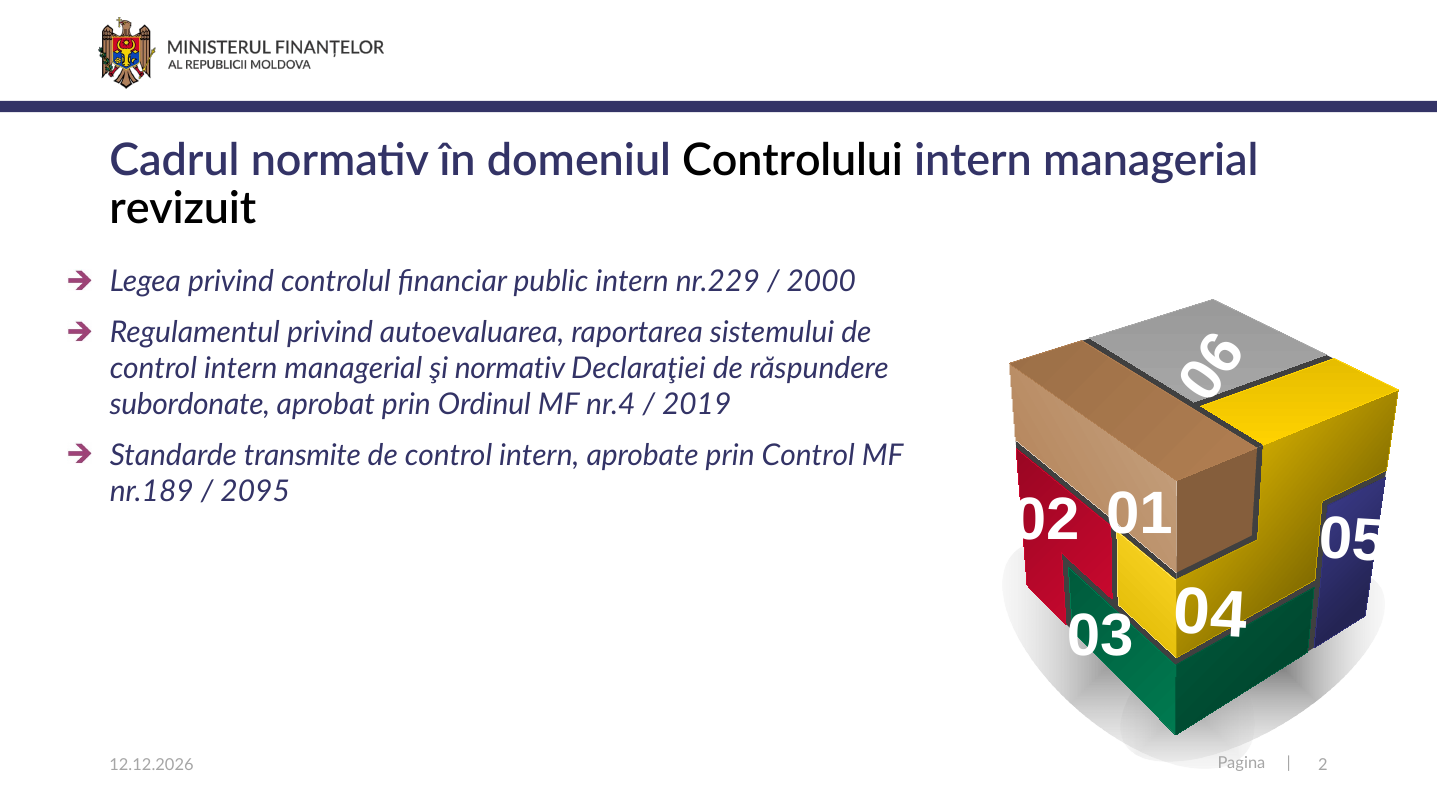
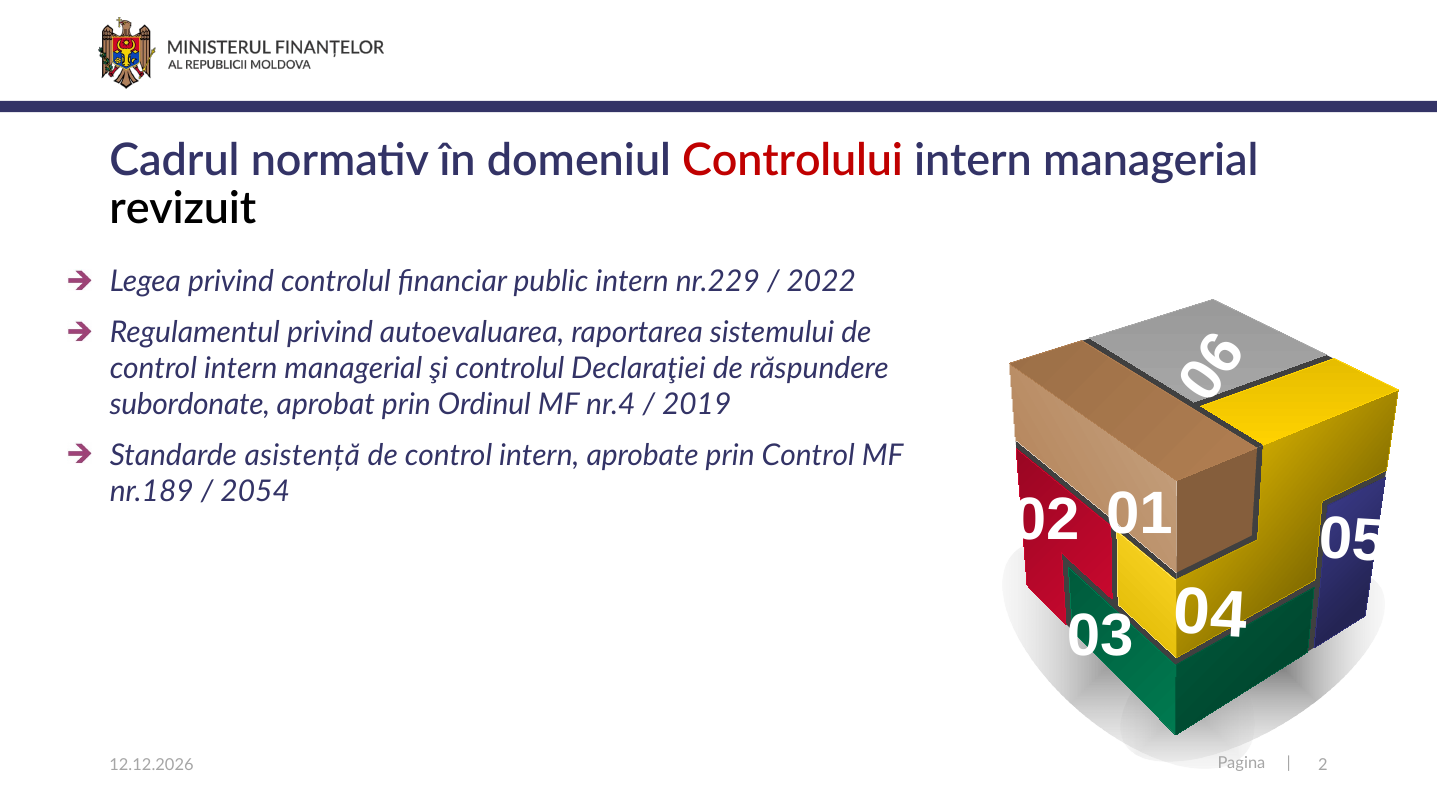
Controlului colour: black -> red (793, 160)
2000: 2000 -> 2022 (821, 282)
şi normativ: normativ -> controlul (510, 369)
transmite: transmite -> asistență (302, 456)
2095: 2095 -> 2054 (255, 492)
